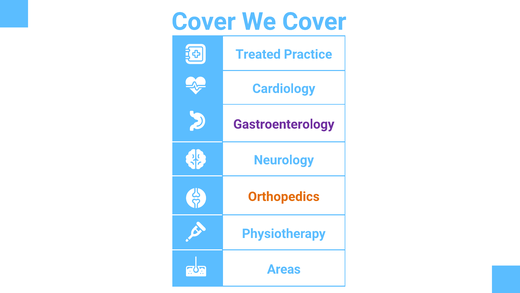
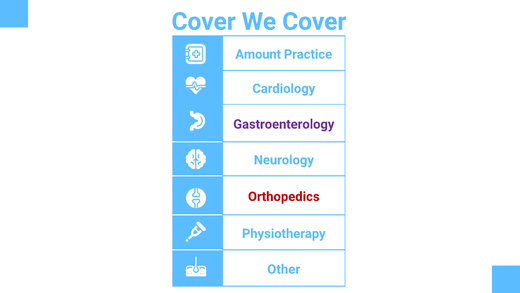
Treated: Treated -> Amount (258, 54)
Orthopedics colour: orange -> red (284, 196)
Areas: Areas -> Other (284, 269)
